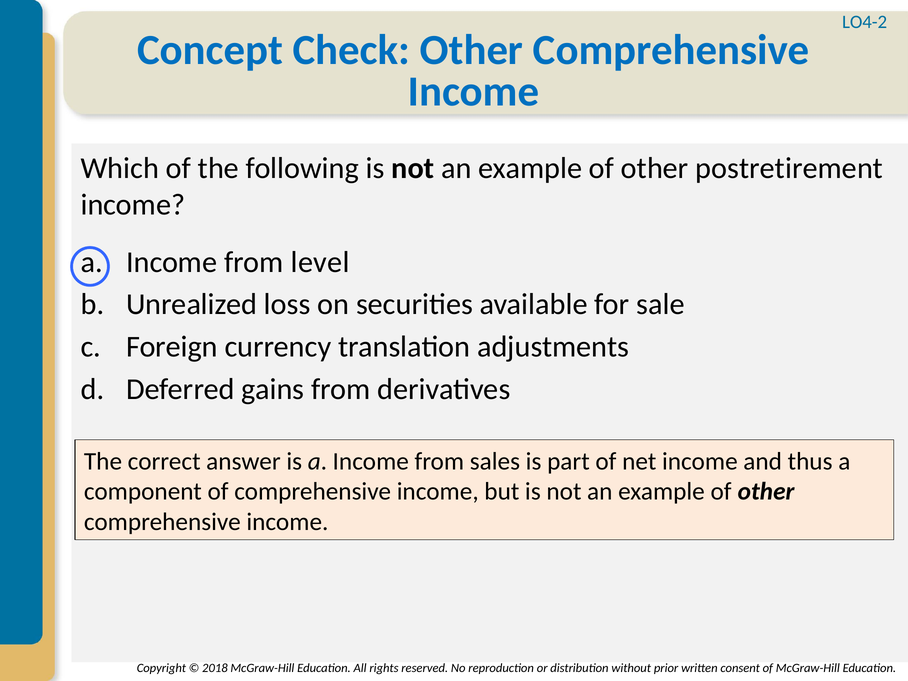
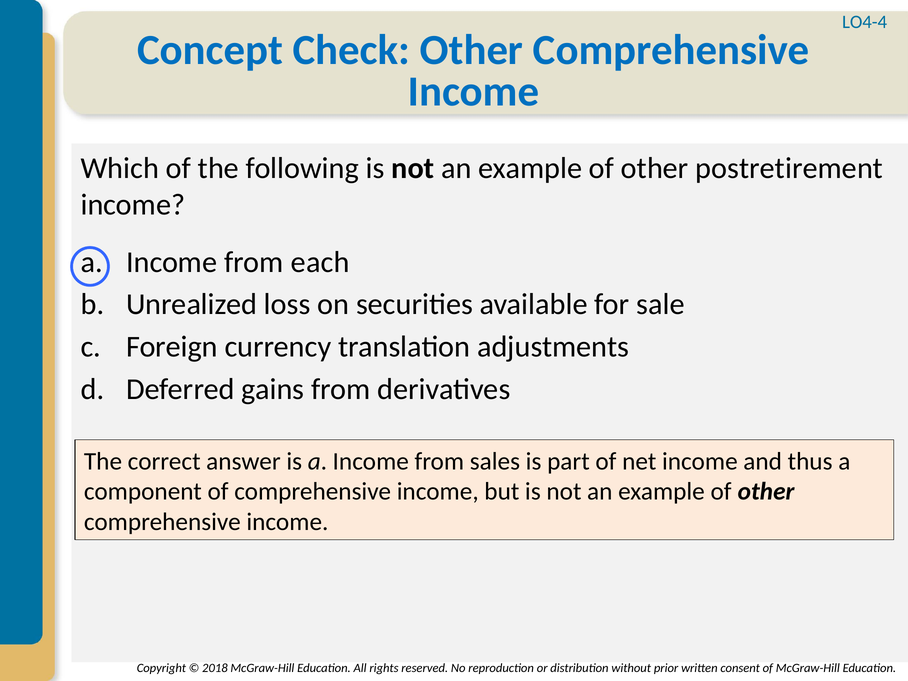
LO4-2: LO4-2 -> LO4-4 (865, 22)
level: level -> each (320, 262)
